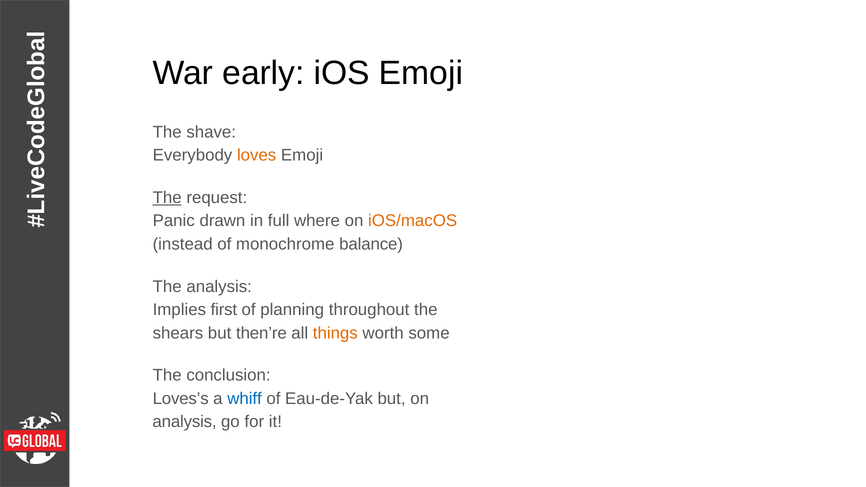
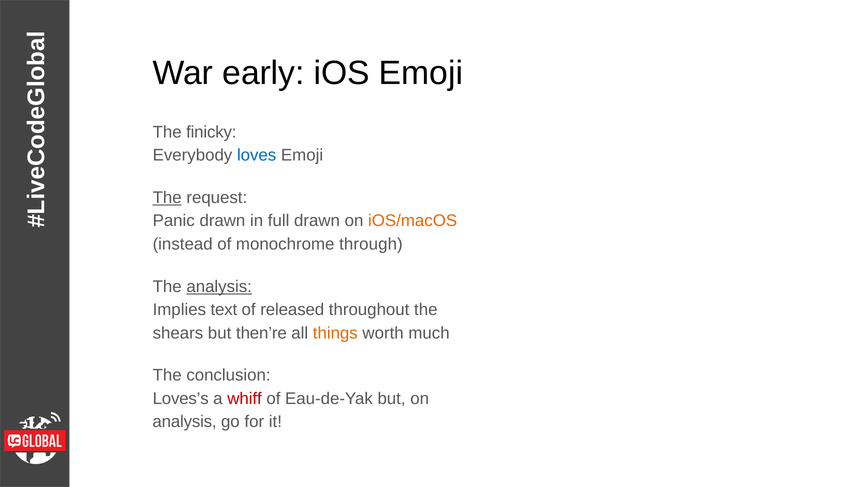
shave: shave -> finicky (211, 132)
loves colour: orange -> blue (257, 155)
full where: where -> drawn (317, 221)
balance: balance -> through (371, 244)
analysis underline: none -> present (219, 287)
first: first -> text (224, 310)
planning: planning -> released (292, 310)
some: some -> much (429, 333)
whiff colour: blue -> red (245, 399)
